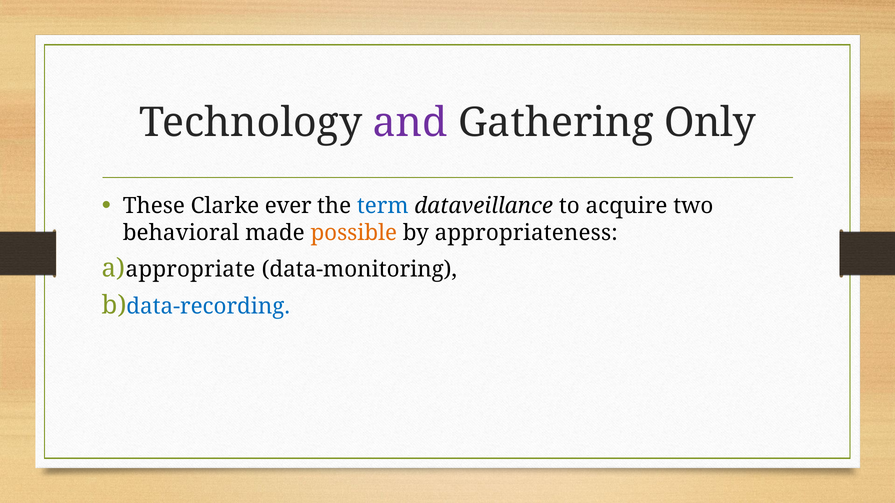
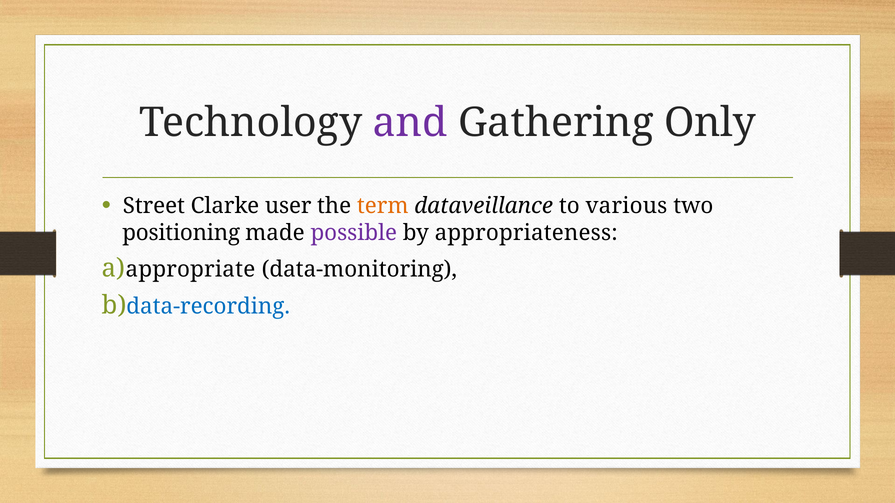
These: These -> Street (154, 206)
ever: ever -> user (288, 206)
term colour: blue -> orange (383, 206)
acquire: acquire -> various (626, 206)
behavioral: behavioral -> positioning (181, 233)
possible colour: orange -> purple (354, 233)
